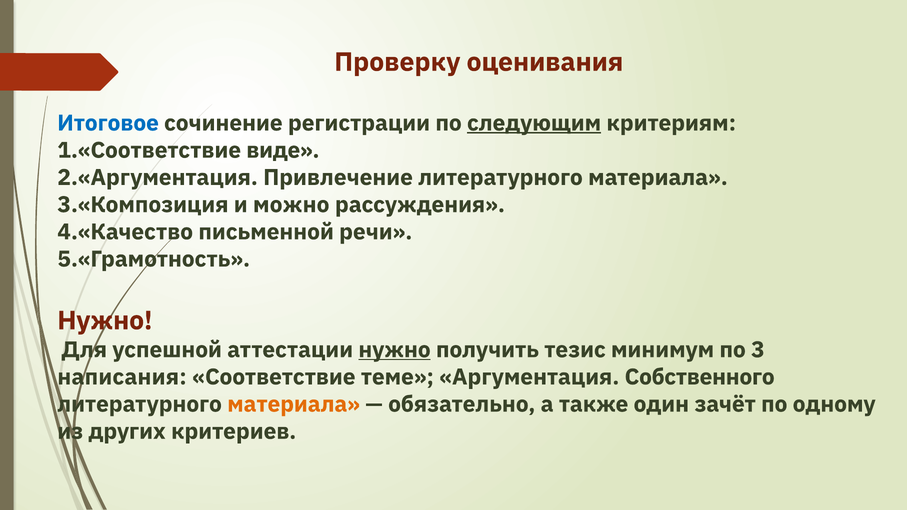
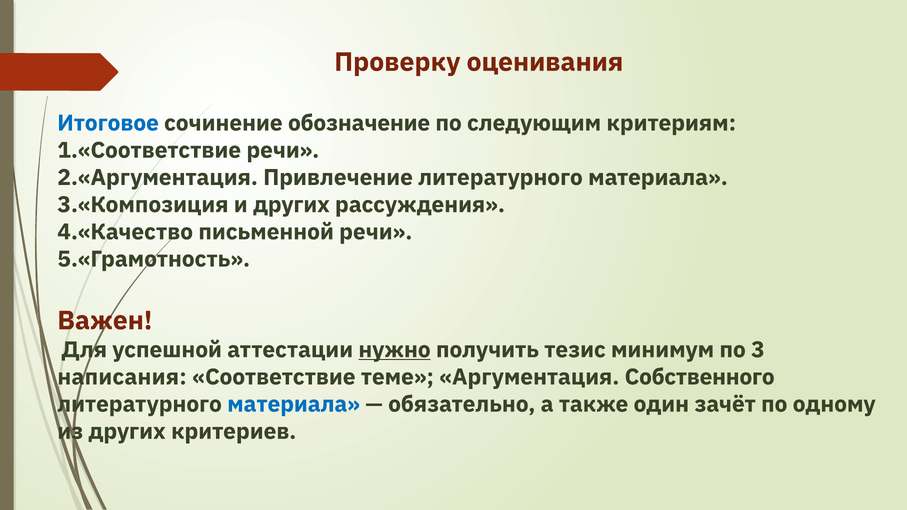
регистрации: регистрации -> обозначение (359, 123)
следующим underline: present -> none (534, 123)
виде: виде -> речи (283, 150)
и можно: можно -> других (291, 205)
Нужно: Нужно -> Важен (105, 321)
материала colour: orange -> blue (294, 404)
